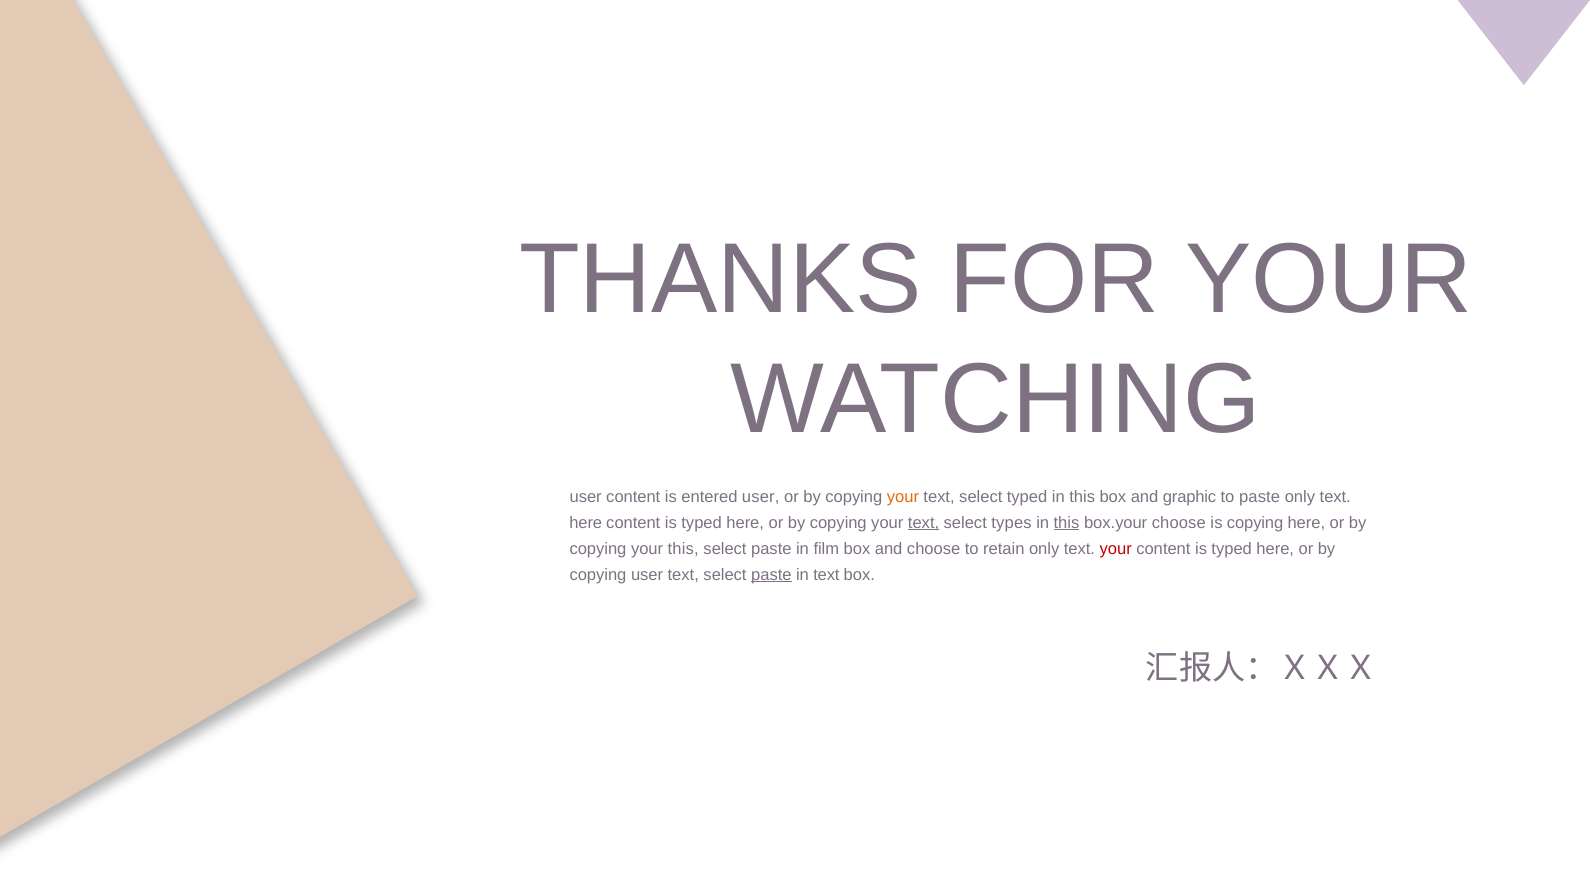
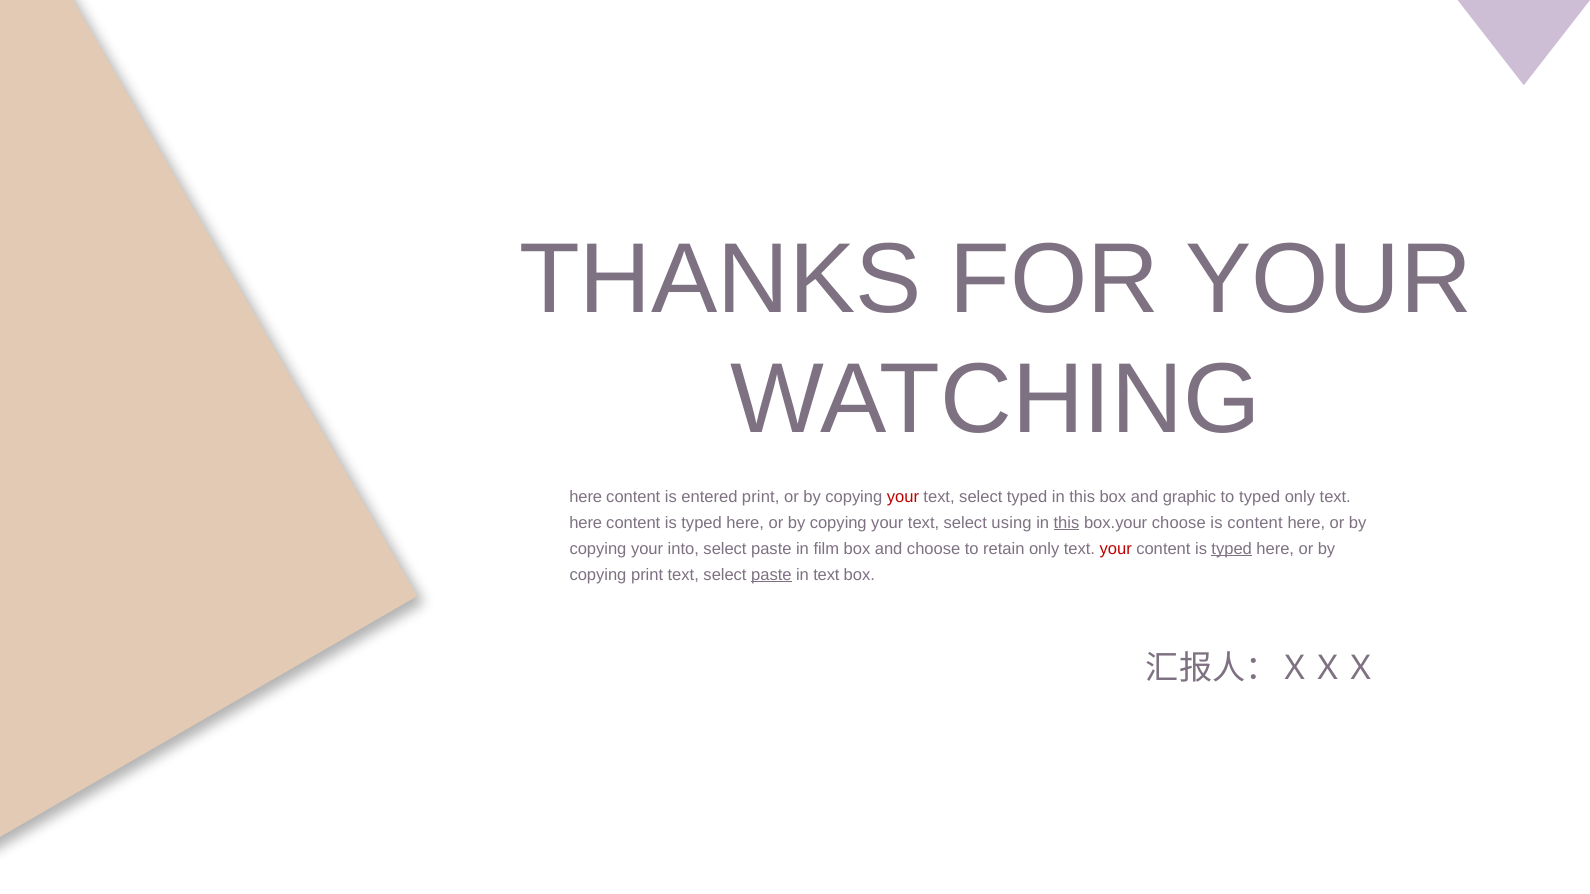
user: user -> here (586, 497)
entered user: user -> print (761, 497)
your colour: orange -> red (903, 497)
to paste: paste -> typed (1260, 497)
text underline: present -> none (924, 523)
types: types -> using (1012, 523)
is copying: copying -> content (1255, 523)
your this: this -> into (683, 549)
typed underline: none -> present (1232, 549)
copying user: user -> print (647, 575)
